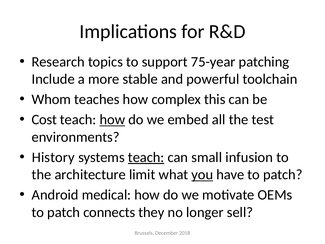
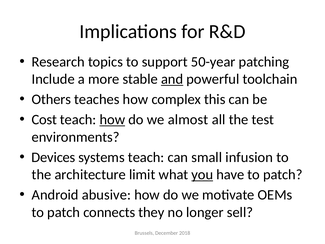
75-year: 75-year -> 50-year (213, 62)
and underline: none -> present (172, 79)
Whom: Whom -> Others (51, 99)
embed: embed -> almost (188, 120)
History: History -> Devices (53, 157)
teach underline: present -> none (146, 157)
medical: medical -> abusive (106, 195)
